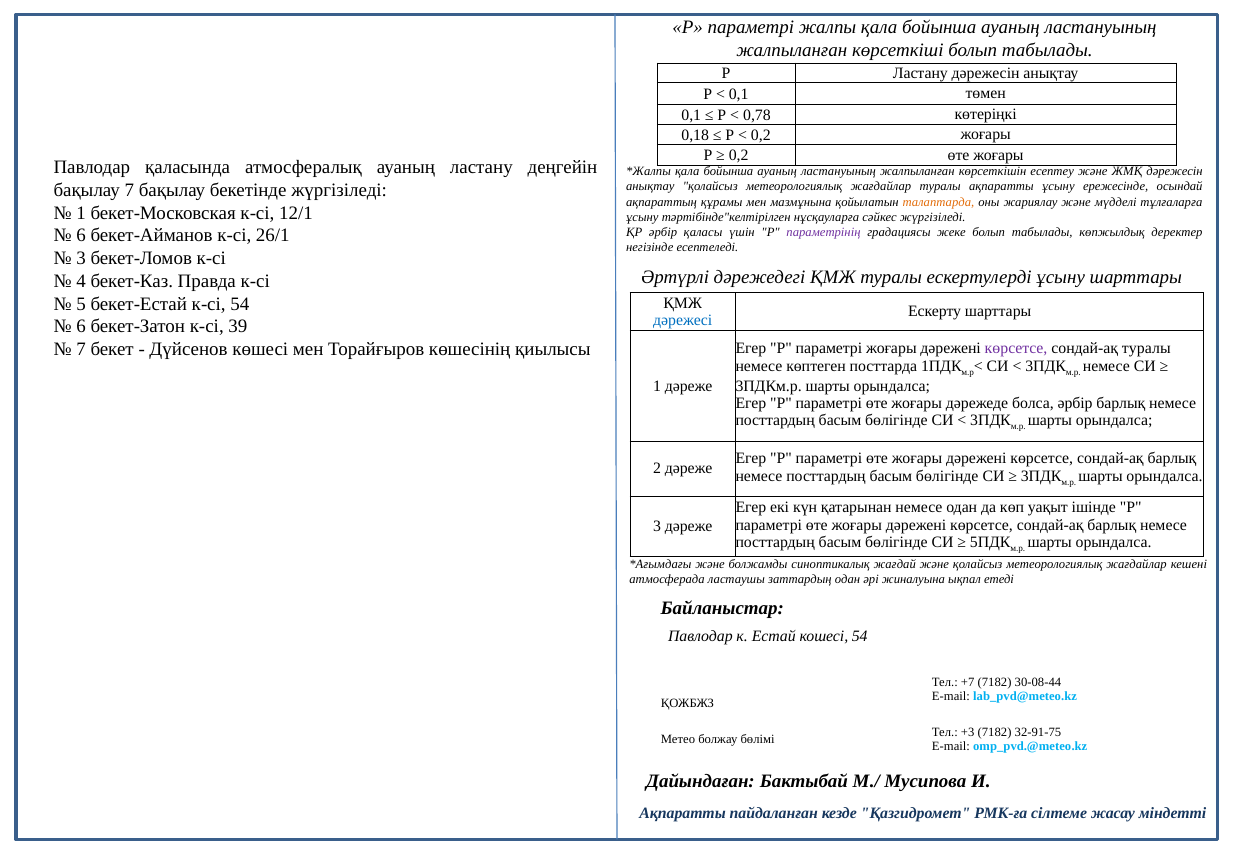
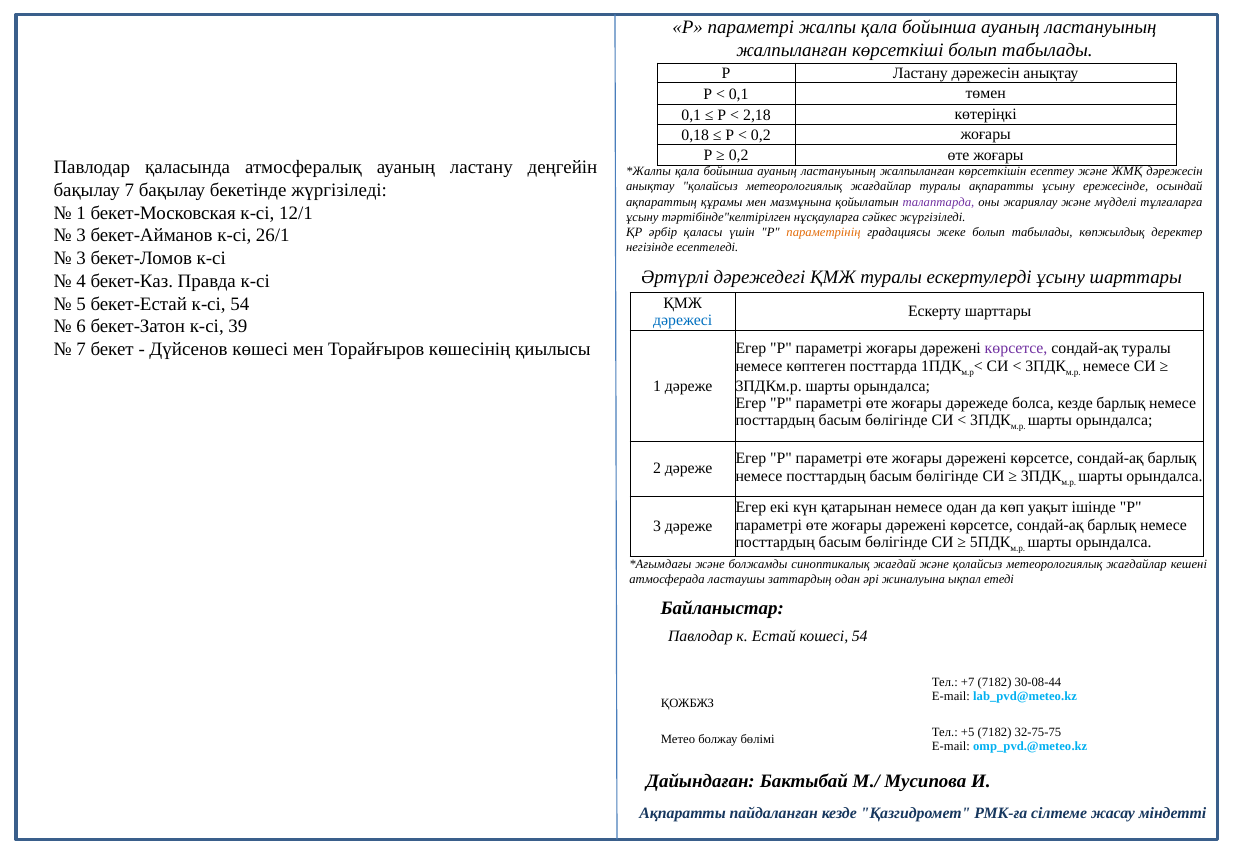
0,78: 0,78 -> 2,18 (757, 115)
талаптарда colour: orange -> purple (938, 202)
параметрінің colour: purple -> orange (824, 232)
6: 6 -> 3 (81, 236)
болса әрбір: әрбір -> кезде (1075, 403)
+3: +3 -> +5 (968, 732)
32-91-75: 32-91-75 -> 32-75-75 (1038, 732)
